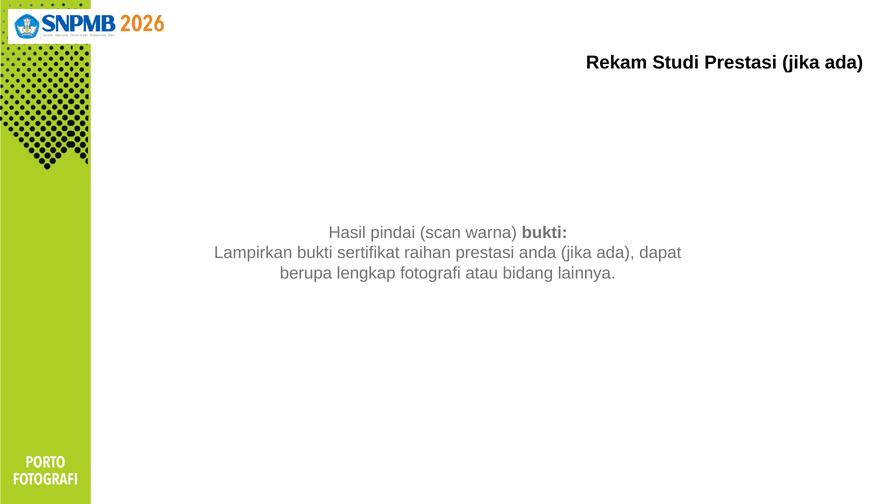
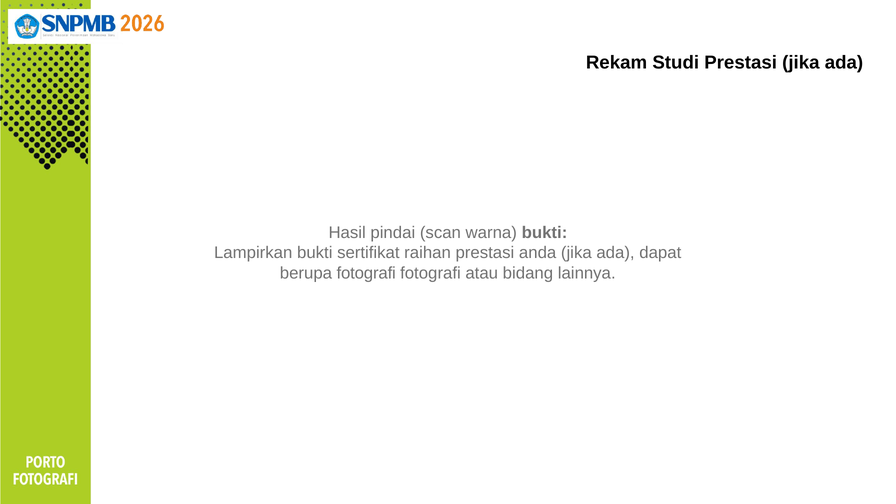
berupa lengkap: lengkap -> fotografi (366, 273)
